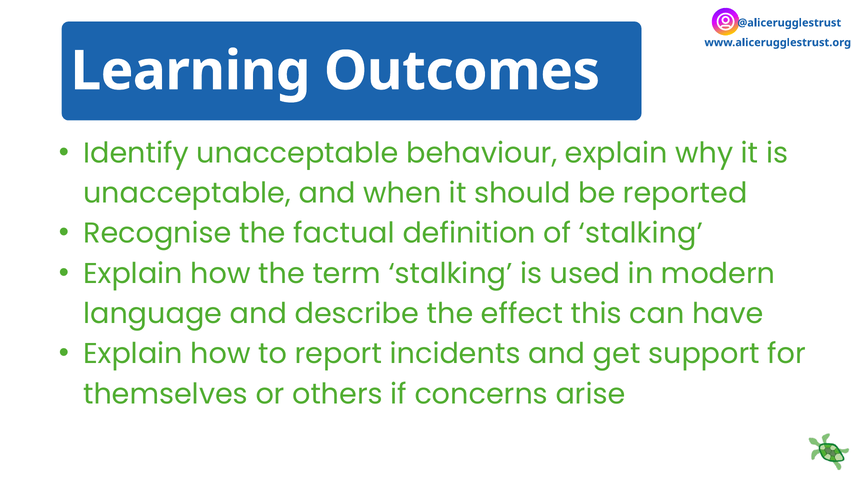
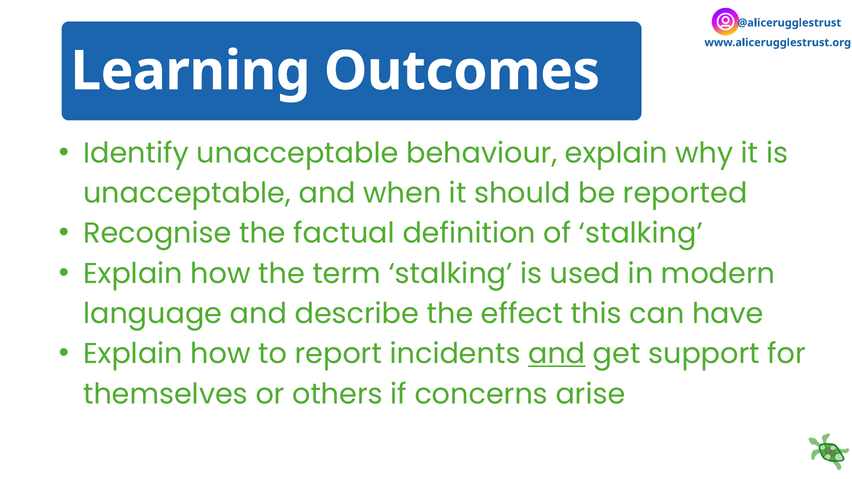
and underline: none -> present (557, 354)
